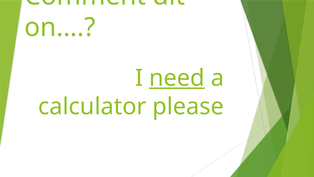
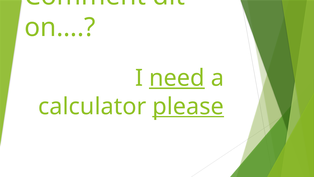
please underline: none -> present (188, 106)
